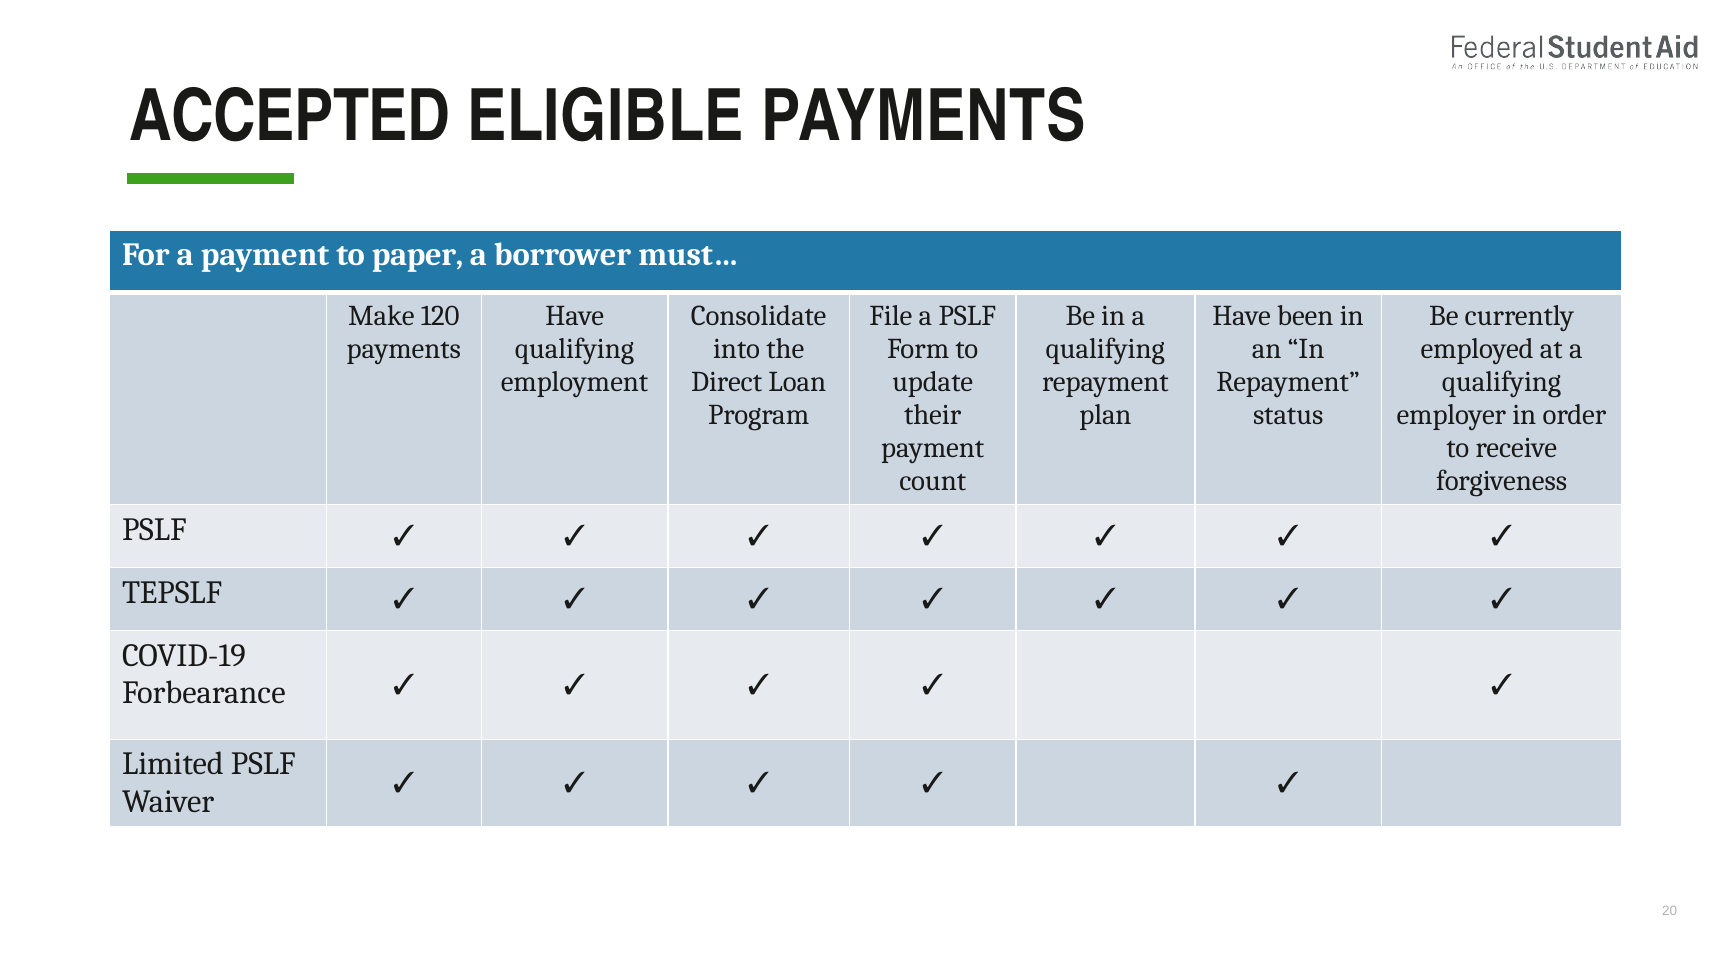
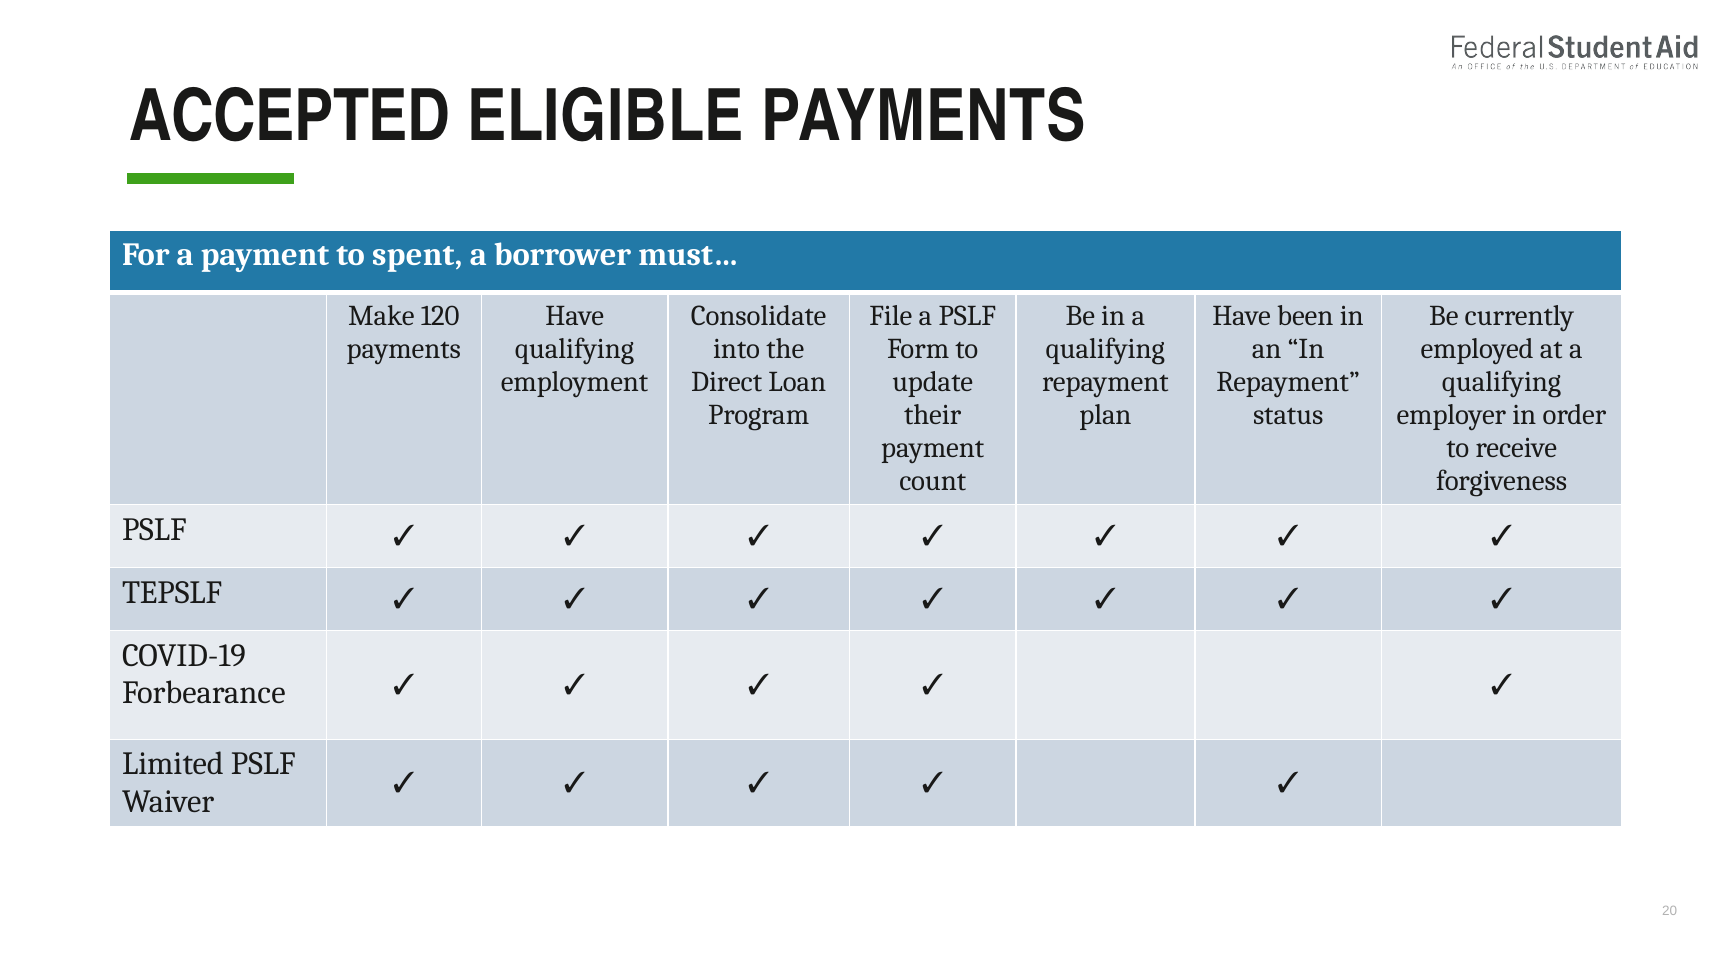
paper: paper -> spent (417, 255)
